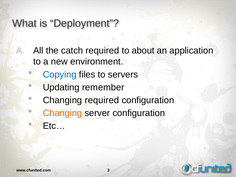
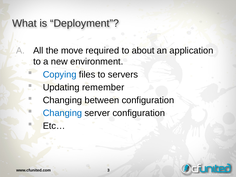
catch: catch -> move (72, 51)
Changing required: required -> between (102, 100)
Changing colour: orange -> blue (62, 113)
